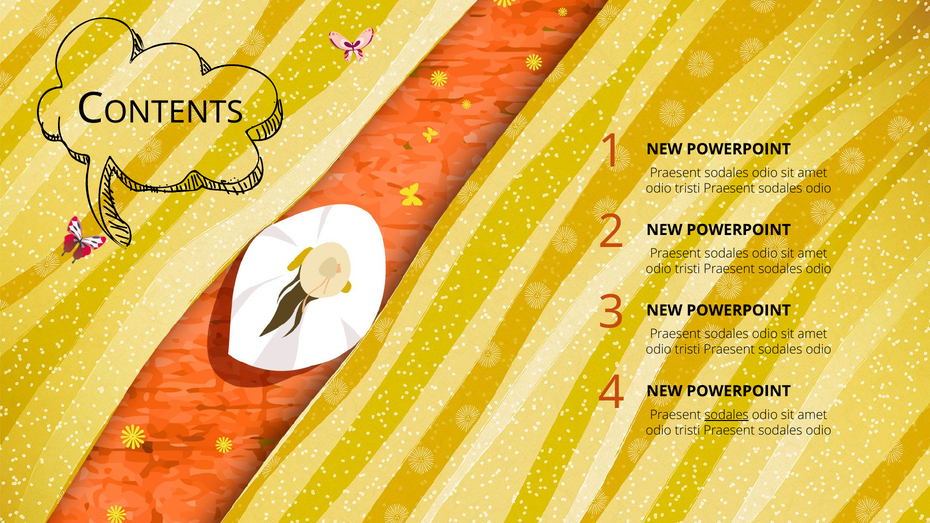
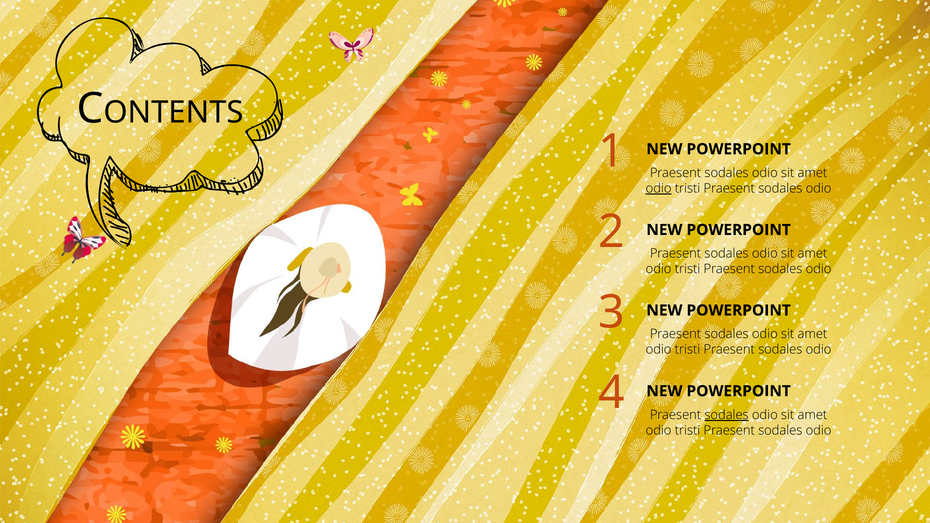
odio underline: none -> present (659, 188)
